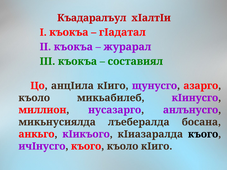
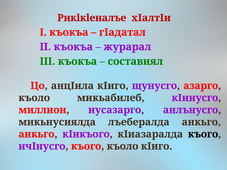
Къадаралъул: Къадаралъул -> Рикlкlеналъе (92, 18)
лъебералда босана: босана -> анкьго (201, 122)
